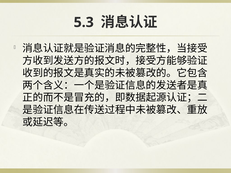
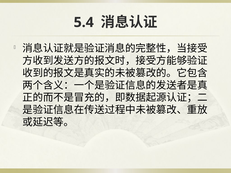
5.3: 5.3 -> 5.4 (84, 22)
